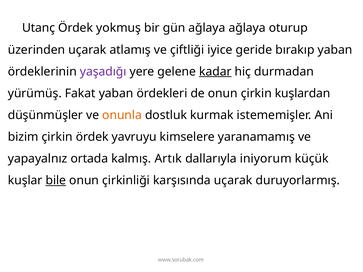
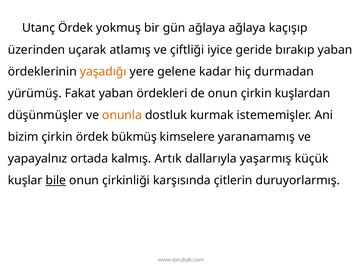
oturup: oturup -> kaçışıp (288, 28)
yaşadığı colour: purple -> orange (103, 72)
kadar underline: present -> none (215, 72)
yavruyu: yavruyu -> bükmüş (134, 137)
iniyorum: iniyorum -> yaşarmış (266, 159)
karşısında uçarak: uçarak -> çitlerin (233, 180)
